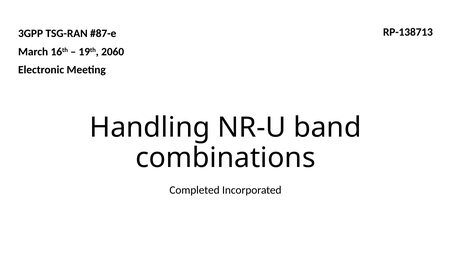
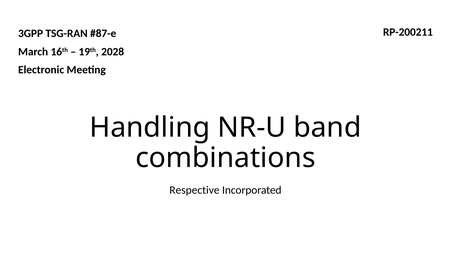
RP-138713: RP-138713 -> RP-200211 (408, 32)
2060: 2060 -> 2028 (113, 52)
Completed: Completed -> Respective (194, 191)
